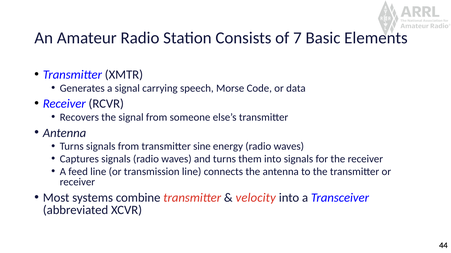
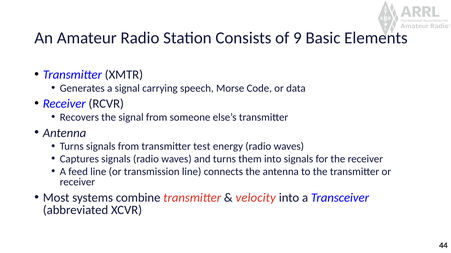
7: 7 -> 9 (297, 38)
sine: sine -> test (202, 147)
